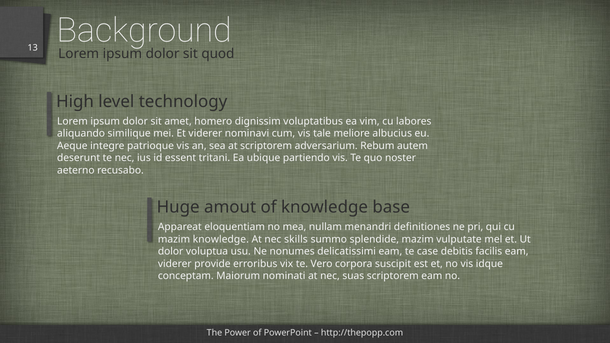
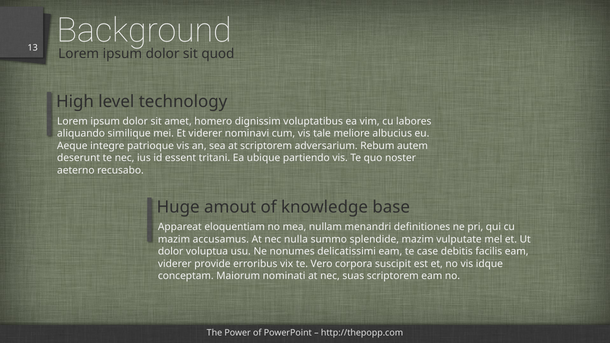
mazim knowledge: knowledge -> accusamus (221, 239)
skills: skills -> nulla (296, 239)
